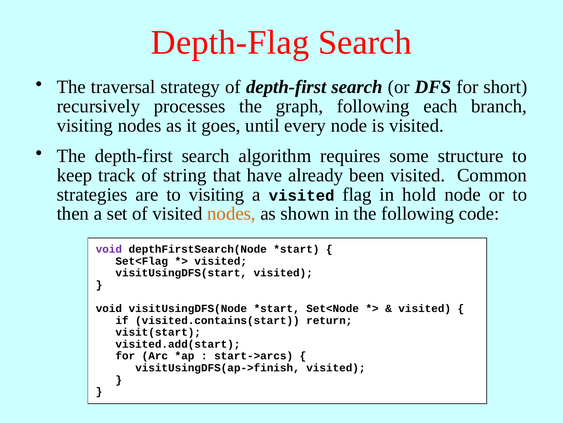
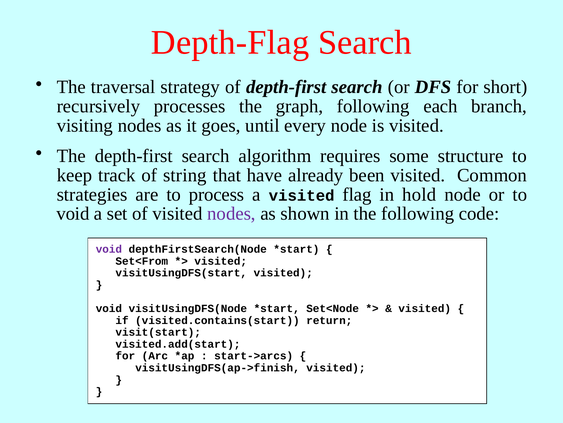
to visiting: visiting -> process (217, 194)
then: then -> void (73, 213)
nodes colour: orange -> purple (231, 213)
Set<Flag: Set<Flag -> Set<From (142, 261)
